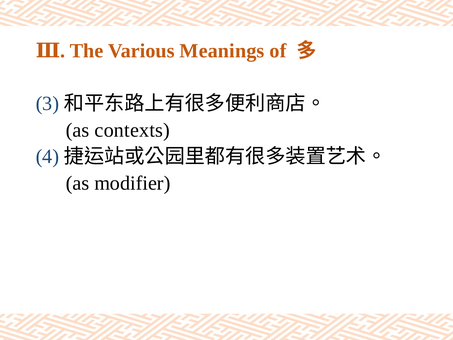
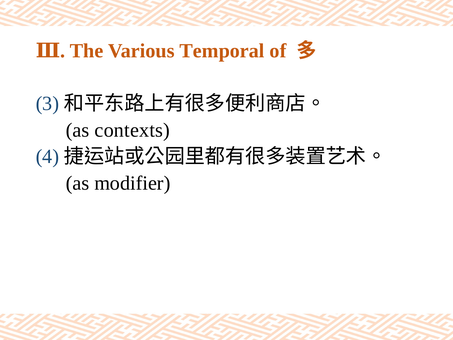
Meanings: Meanings -> Temporal (222, 51)
